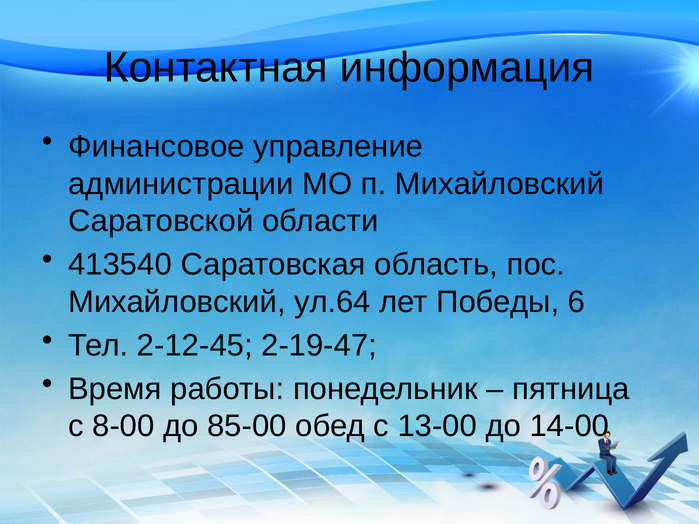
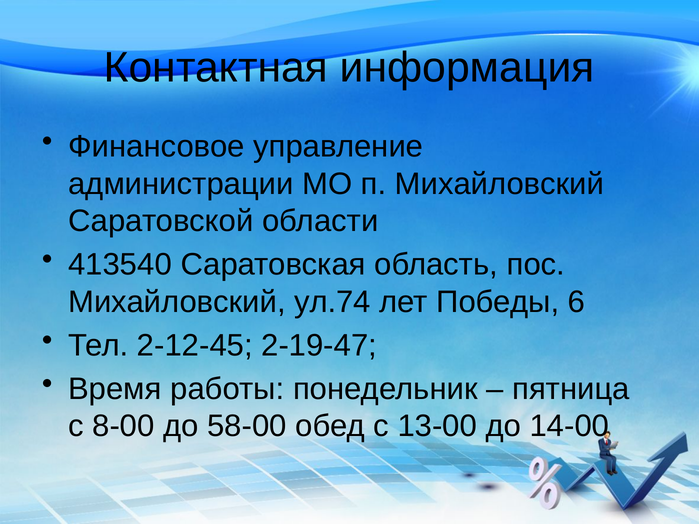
ул.64: ул.64 -> ул.74 (332, 302)
85-00: 85-00 -> 58-00 (247, 426)
